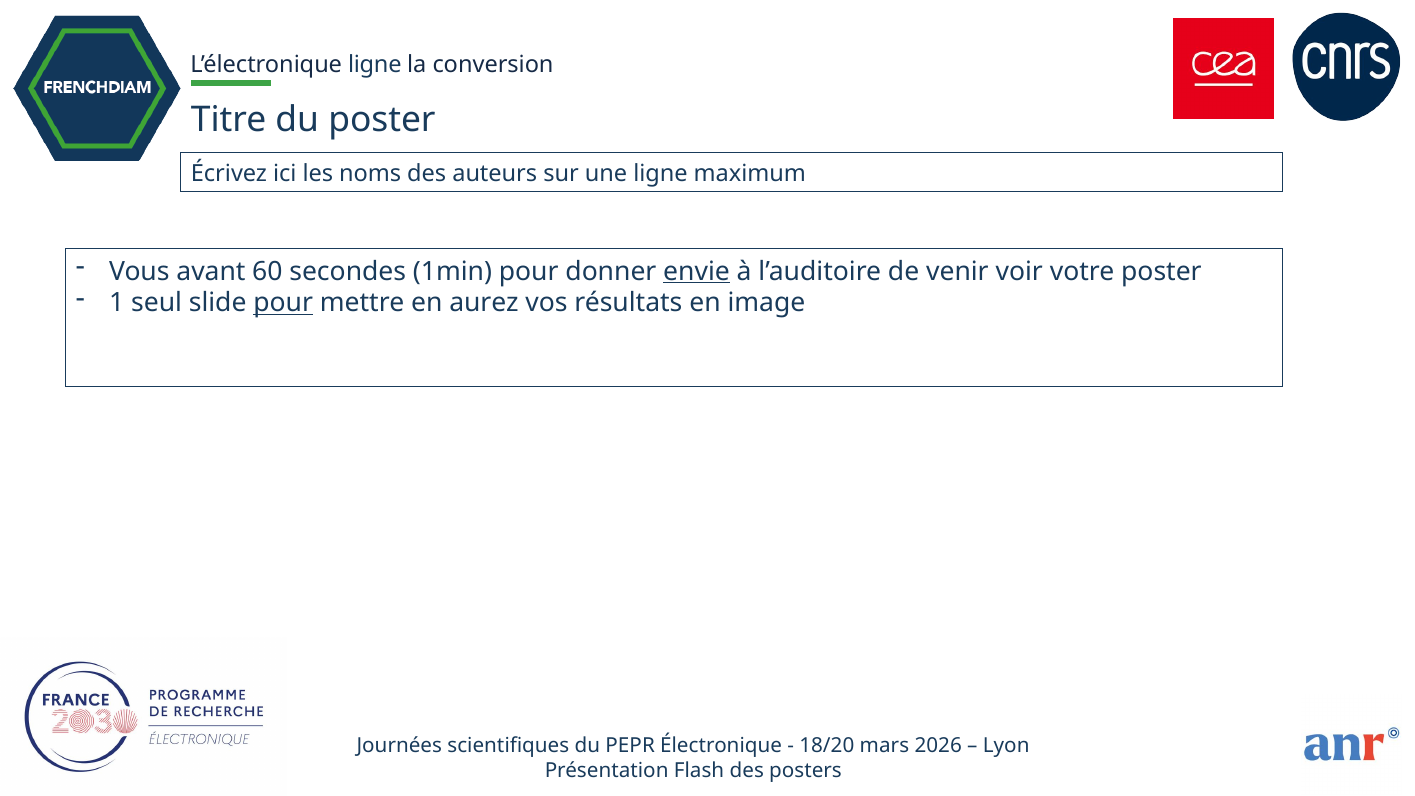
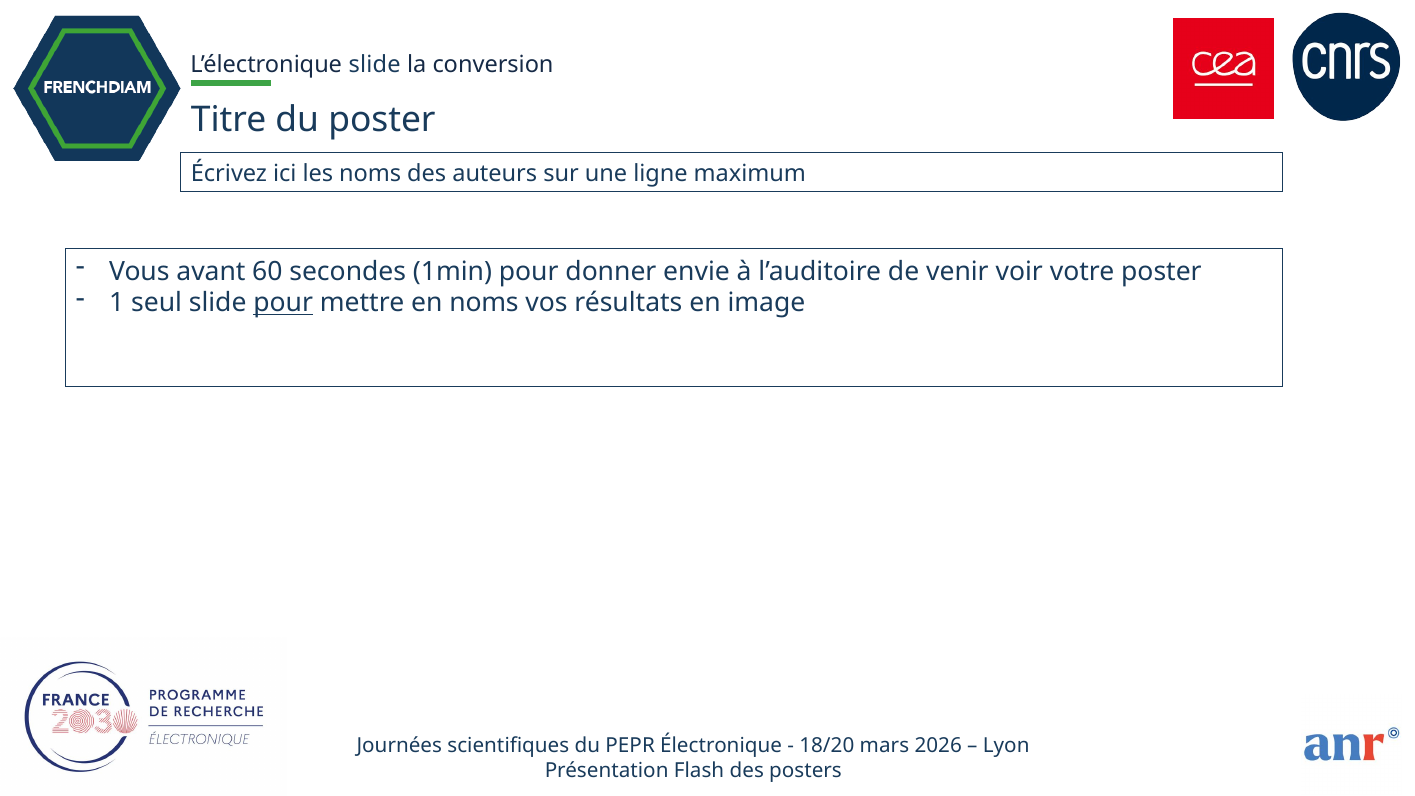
ligne: ligne -> slide (375, 65)
envie underline: present -> none (697, 271)
en aurez: aurez -> noms (484, 303)
